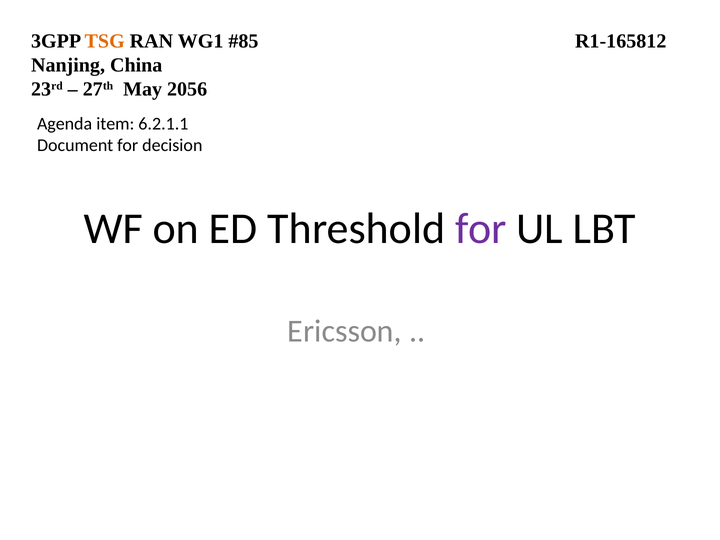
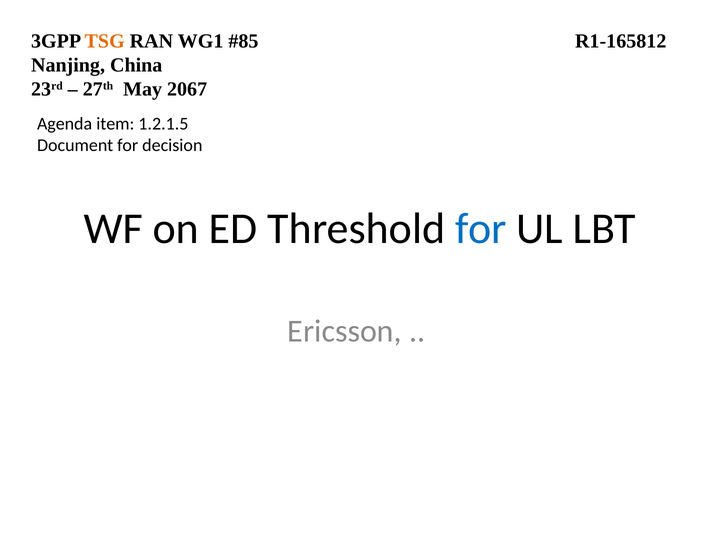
2056: 2056 -> 2067 (187, 89)
6.2.1.1: 6.2.1.1 -> 1.2.1.5 (163, 124)
for colour: purple -> blue (481, 229)
